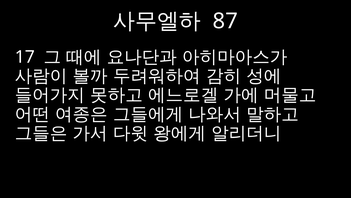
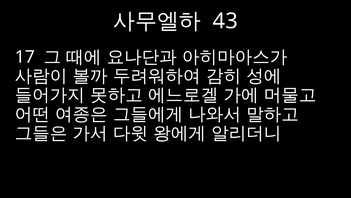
87: 87 -> 43 (225, 21)
